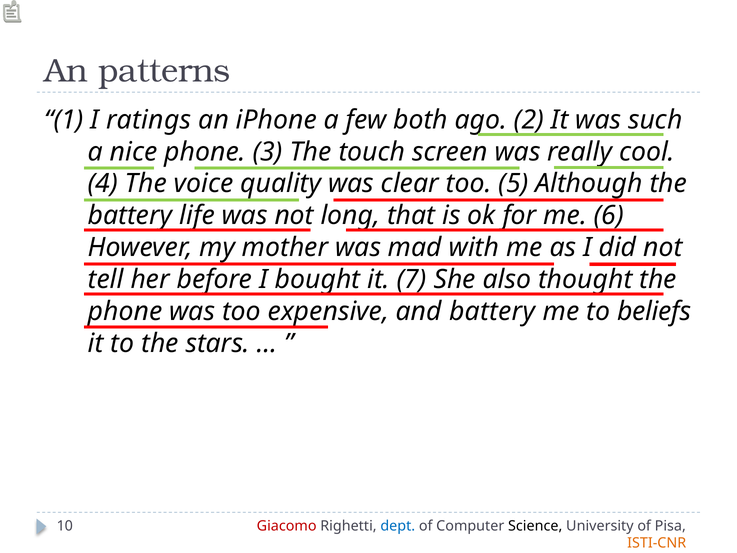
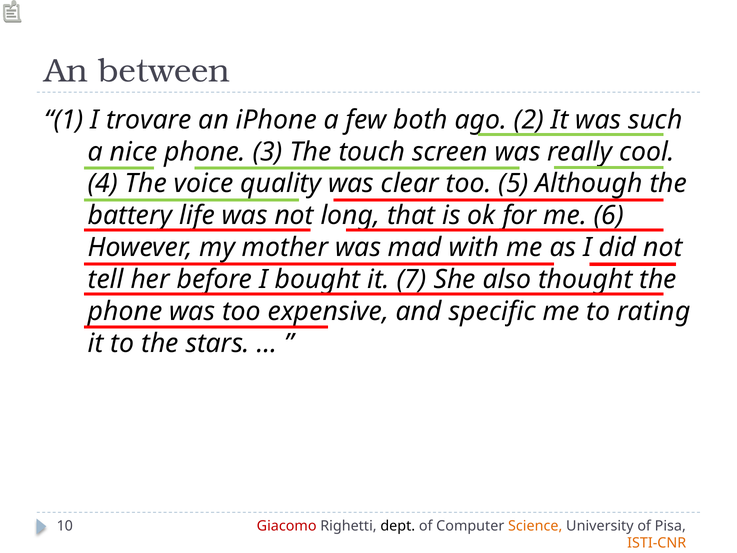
patterns: patterns -> between (164, 71)
ratings: ratings -> trovare (149, 120)
and battery: battery -> specific (492, 311)
beliefs: beliefs -> rating (654, 311)
dept colour: blue -> black (398, 526)
Science colour: black -> orange (535, 526)
